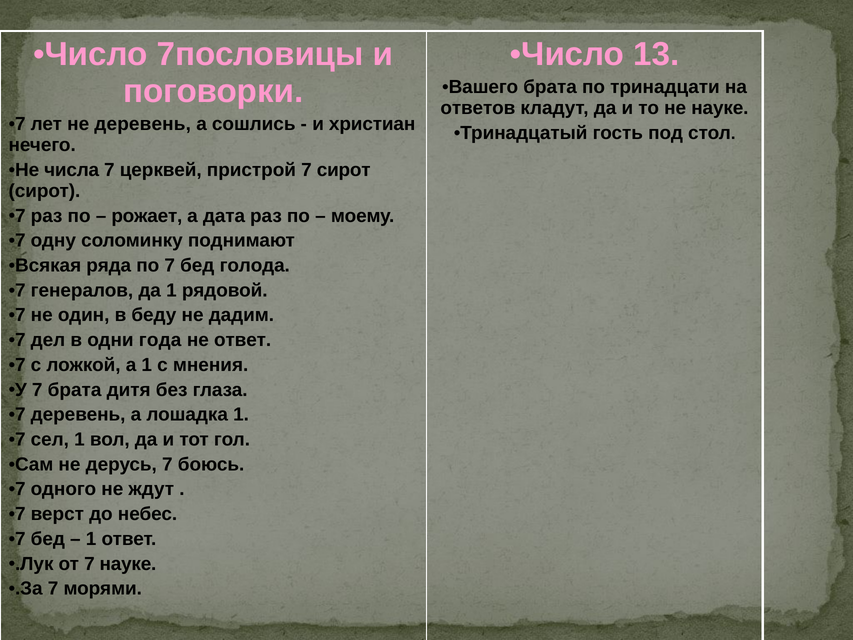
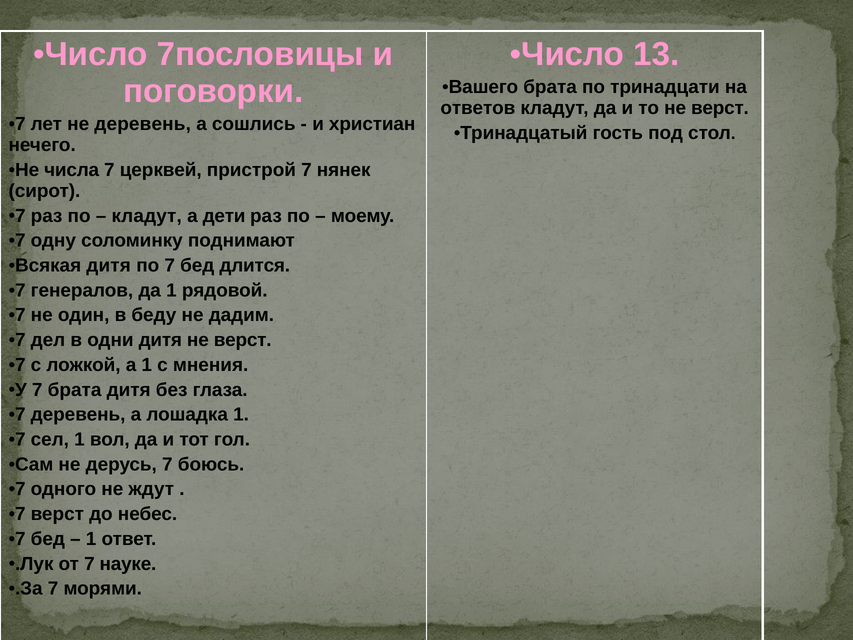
то не науке: науке -> верст (720, 108)
7 сирот: сирот -> нянек (344, 170)
рожает: рожает -> кладут (147, 216)
дата: дата -> дети (224, 216)
Всякая ряда: ряда -> дитя (109, 265)
голода: голода -> длится (255, 265)
одни года: года -> дитя (160, 340)
ответ: ответ -> верст (243, 340)
